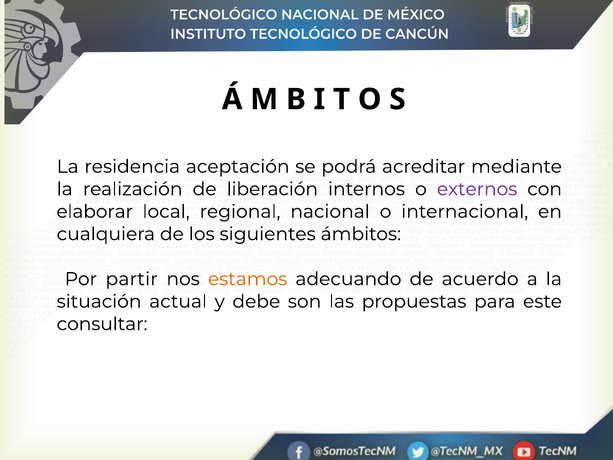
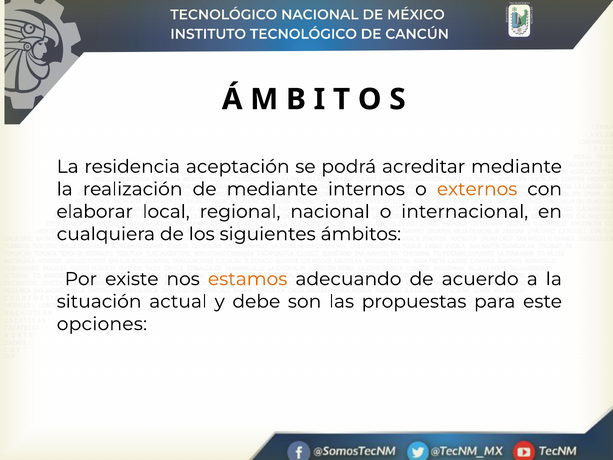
de liberación: liberación -> mediante (272, 189)
externos colour: purple -> orange (477, 189)
partir: partir -> existe (132, 279)
consultar: consultar -> opciones (102, 324)
